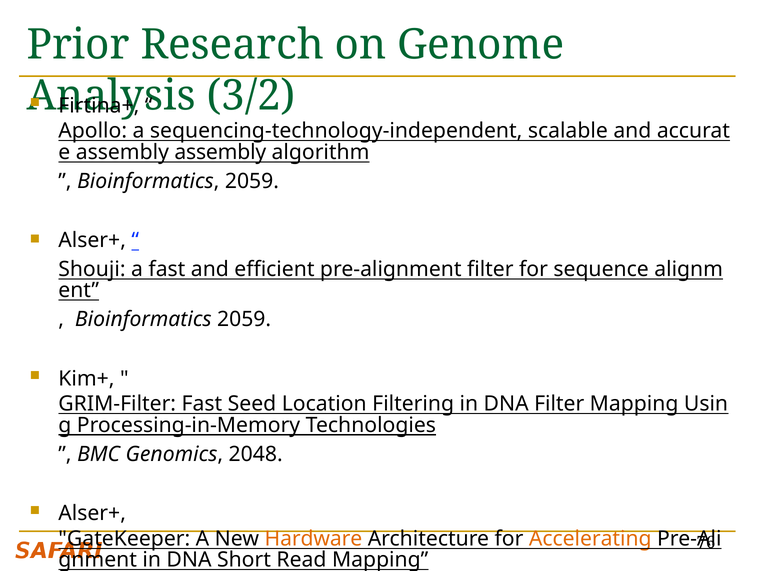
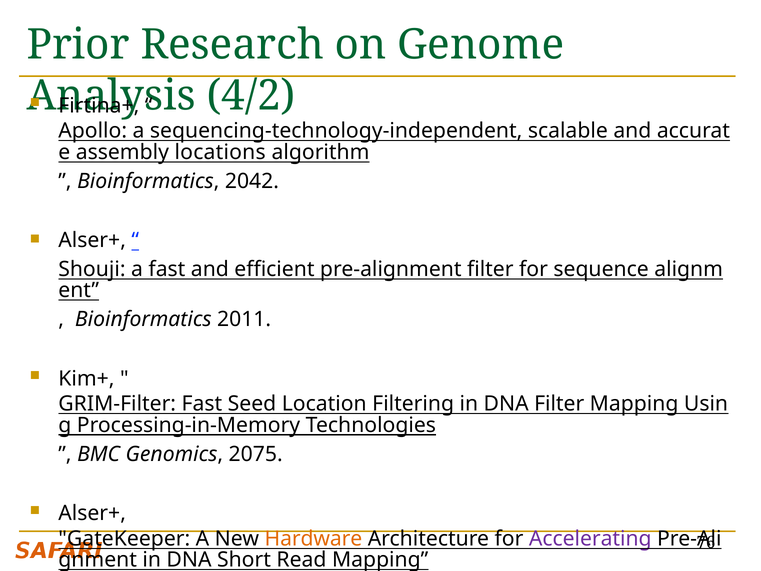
3/2: 3/2 -> 4/2 (251, 96)
assembly assembly: assembly -> locations (220, 152)
2059: 2059 -> 2042 (252, 181)
2059: 2059 -> 2011 (244, 319)
2048: 2048 -> 2075 (256, 454)
Accelerating colour: orange -> purple (590, 538)
